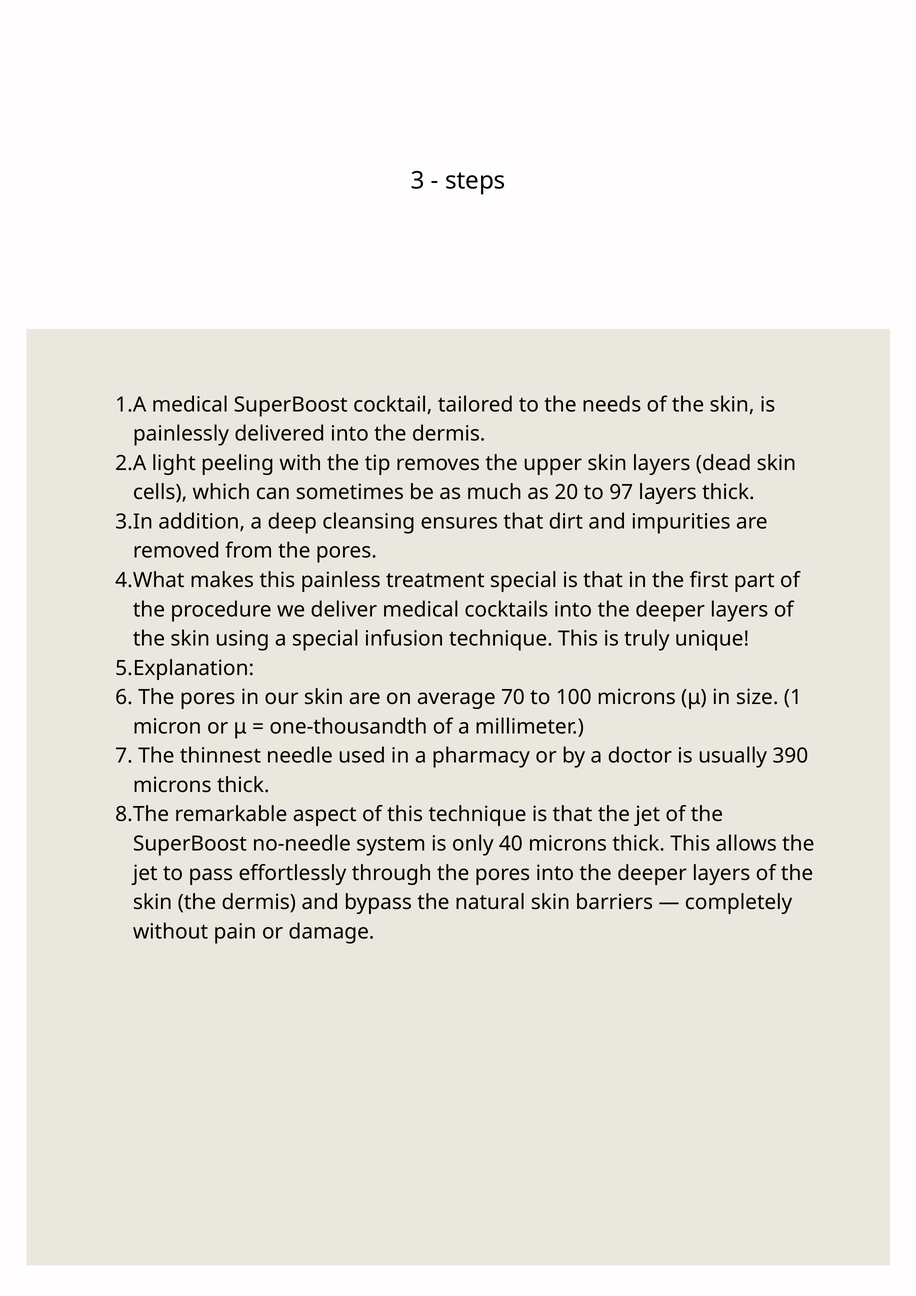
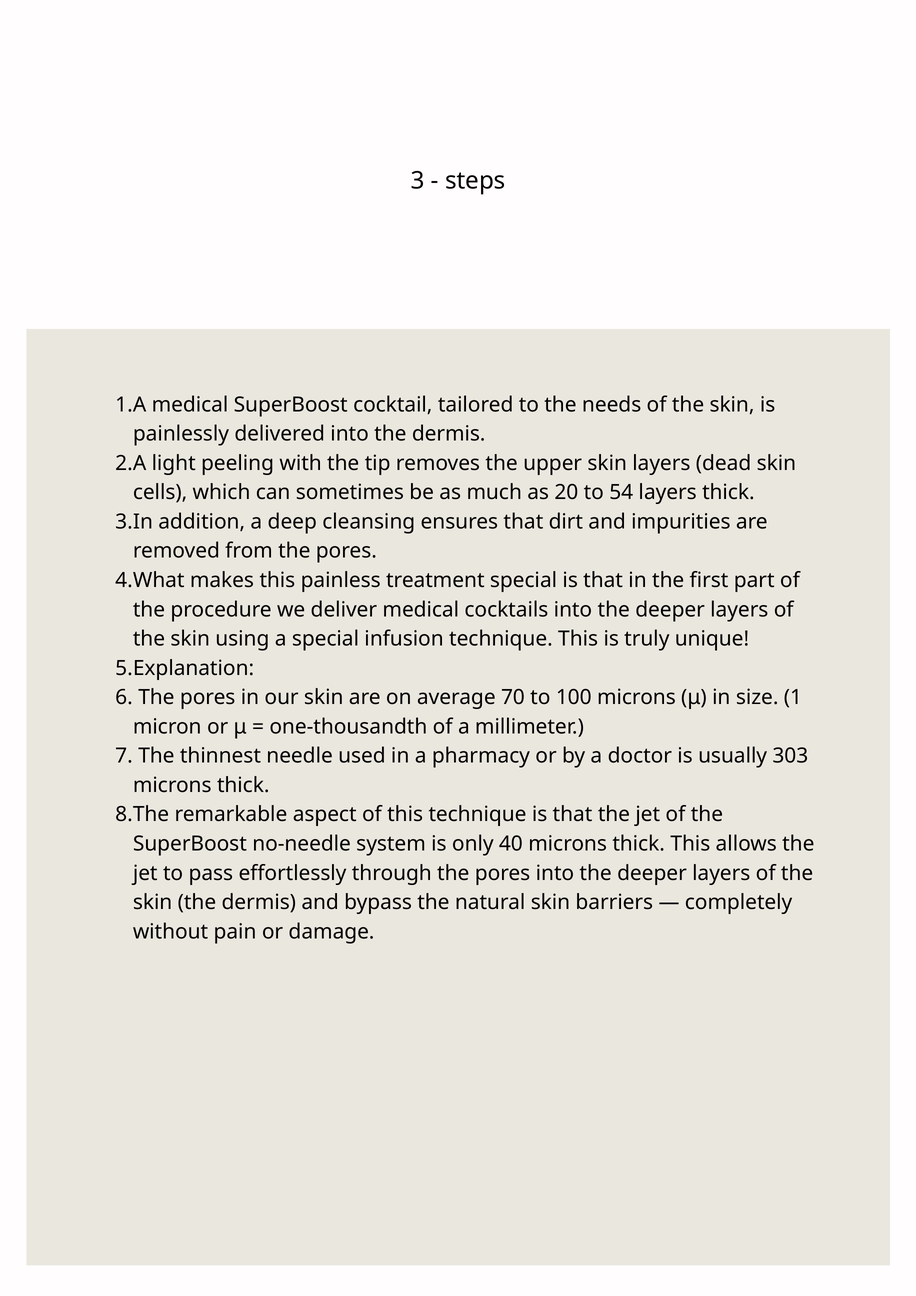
97: 97 -> 54 (621, 493)
390: 390 -> 303 (790, 756)
